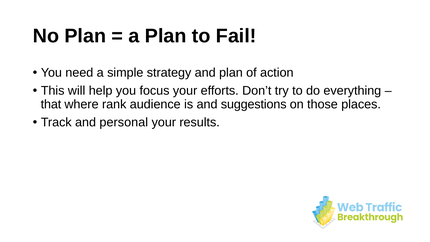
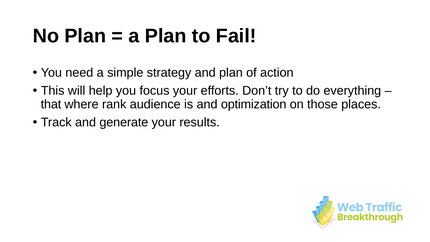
suggestions: suggestions -> optimization (254, 104)
personal: personal -> generate (124, 122)
